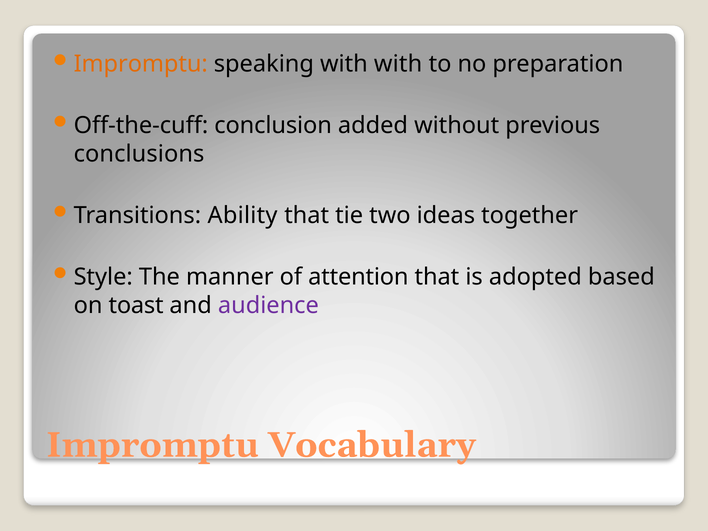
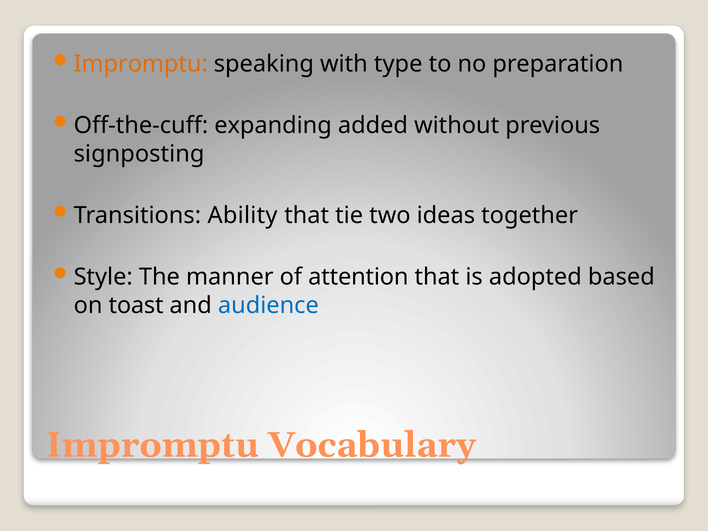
with with: with -> type (398, 64)
conclusion: conclusion -> expanding (273, 126)
conclusions: conclusions -> signposting (139, 154)
audience colour: purple -> blue (268, 305)
